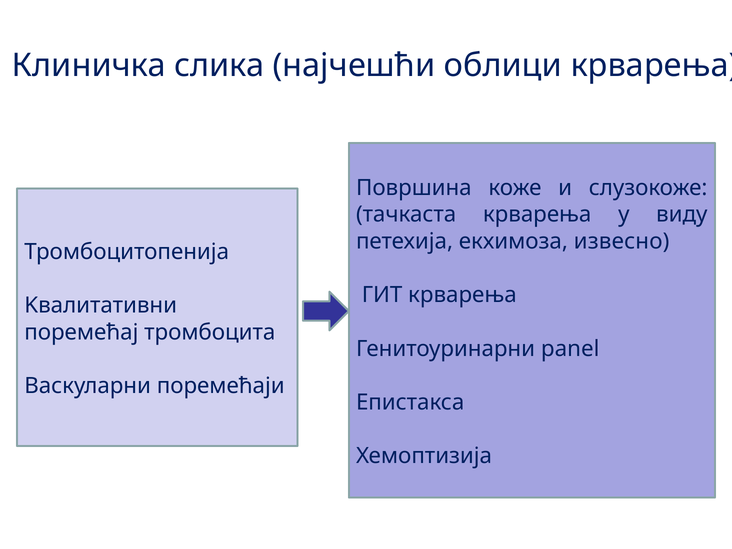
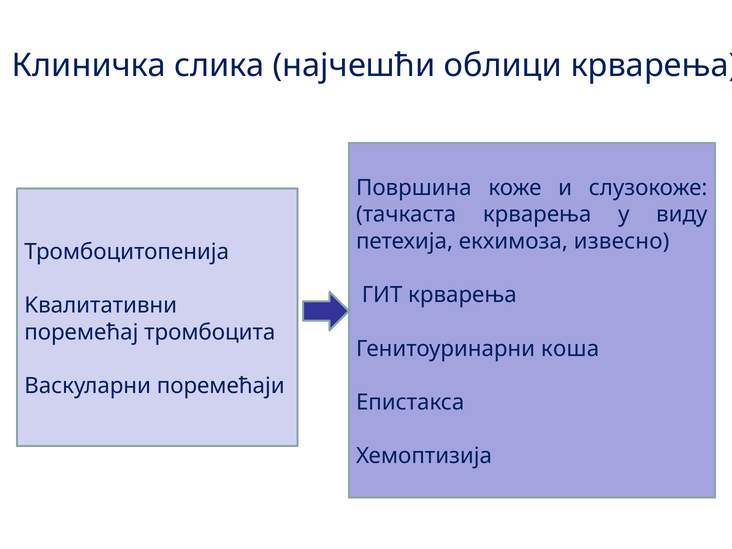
panel: panel -> коша (570, 349)
